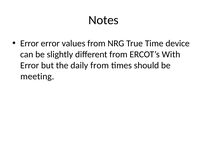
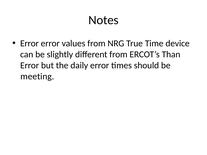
With: With -> Than (171, 54)
daily from: from -> error (100, 66)
